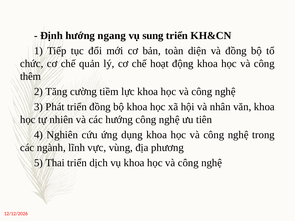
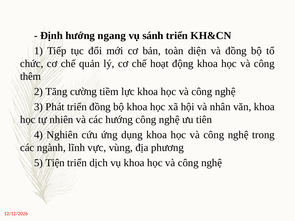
sung: sung -> sánh (153, 36)
Thai: Thai -> Tiện (55, 163)
